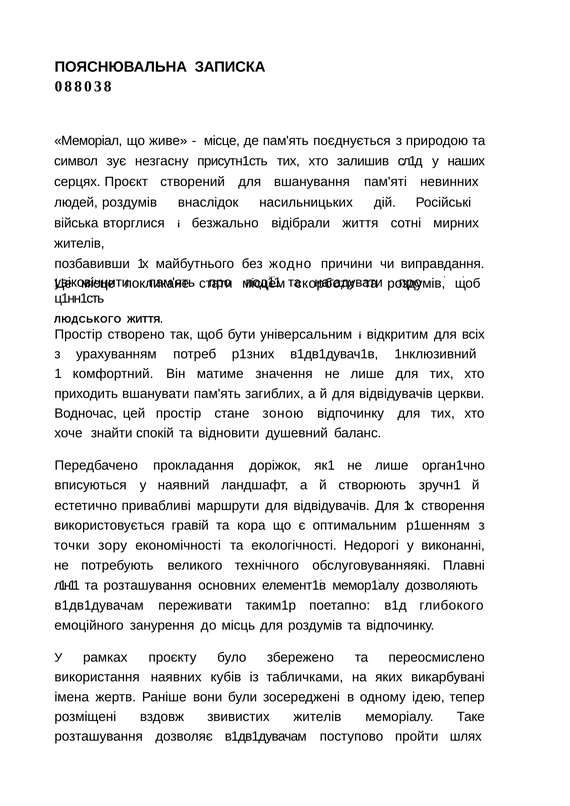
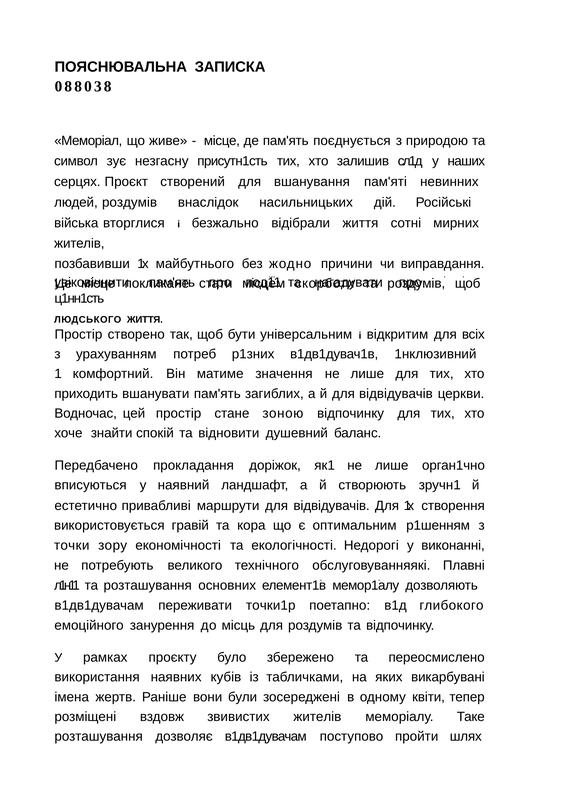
таким1р: таким1р -> точки1р (271, 605)
ідею: ідею -> квіти (429, 697)
